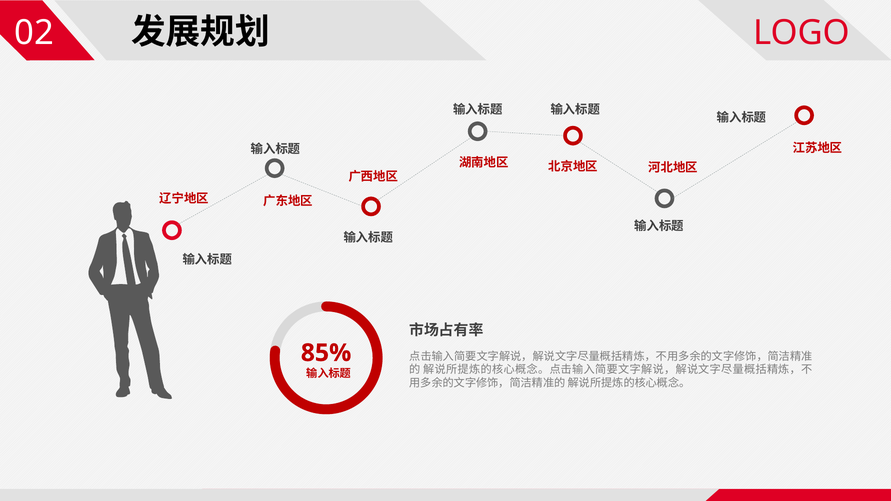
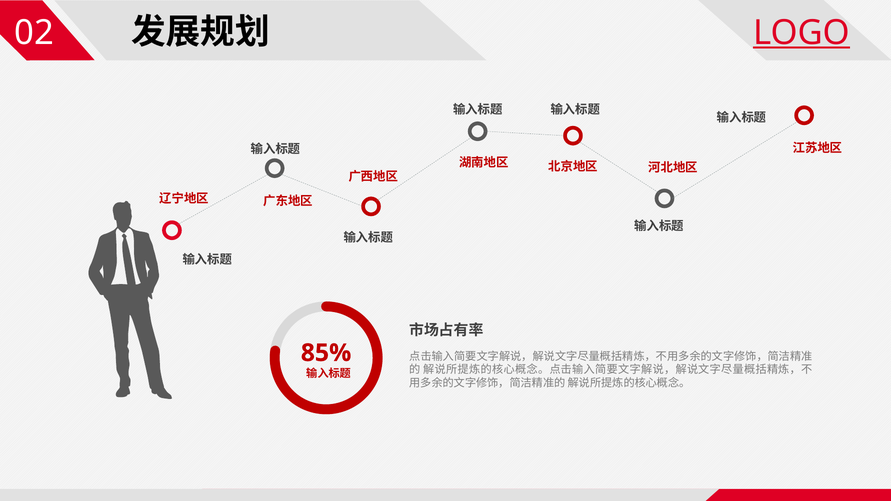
LOGO underline: none -> present (801, 33)
